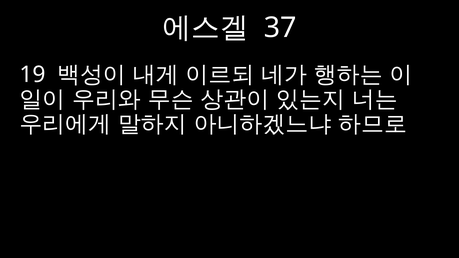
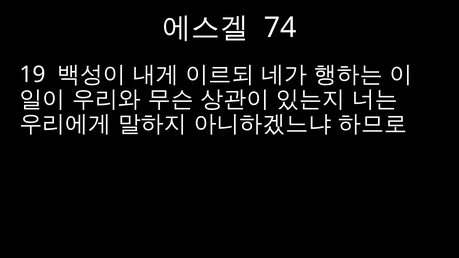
37: 37 -> 74 (280, 28)
